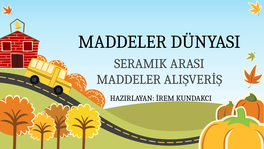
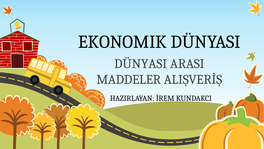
MADDELER: MADDELER -> EKONOMIK (122, 42)
SERAMIK: SERAMIK -> DÜNYASI (141, 63)
